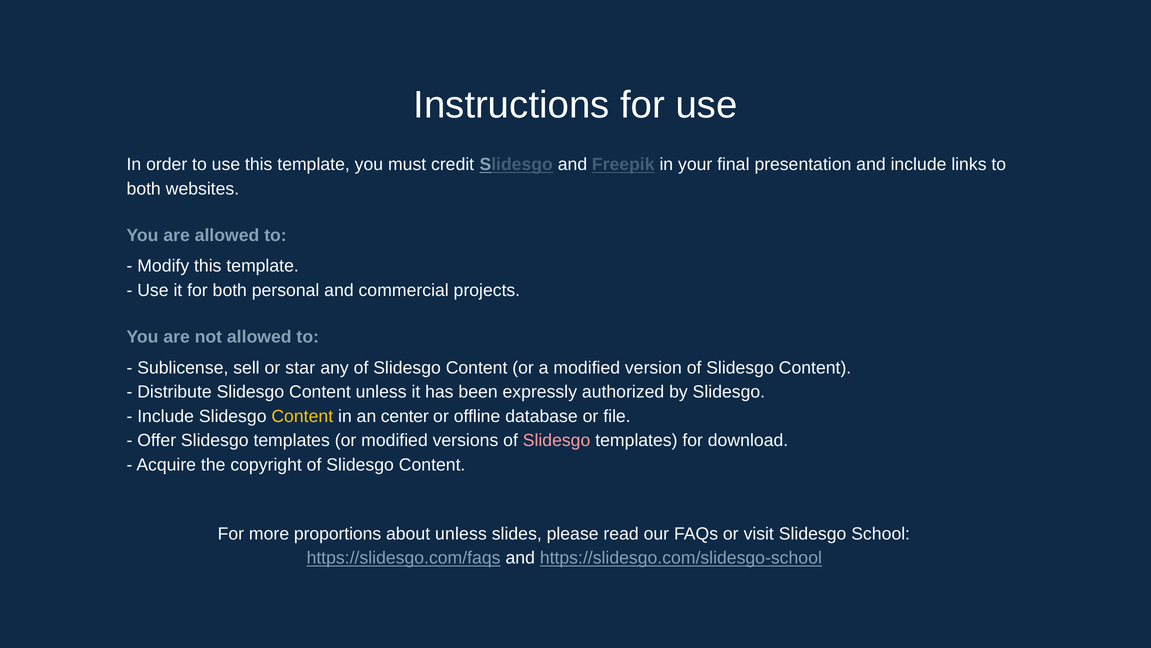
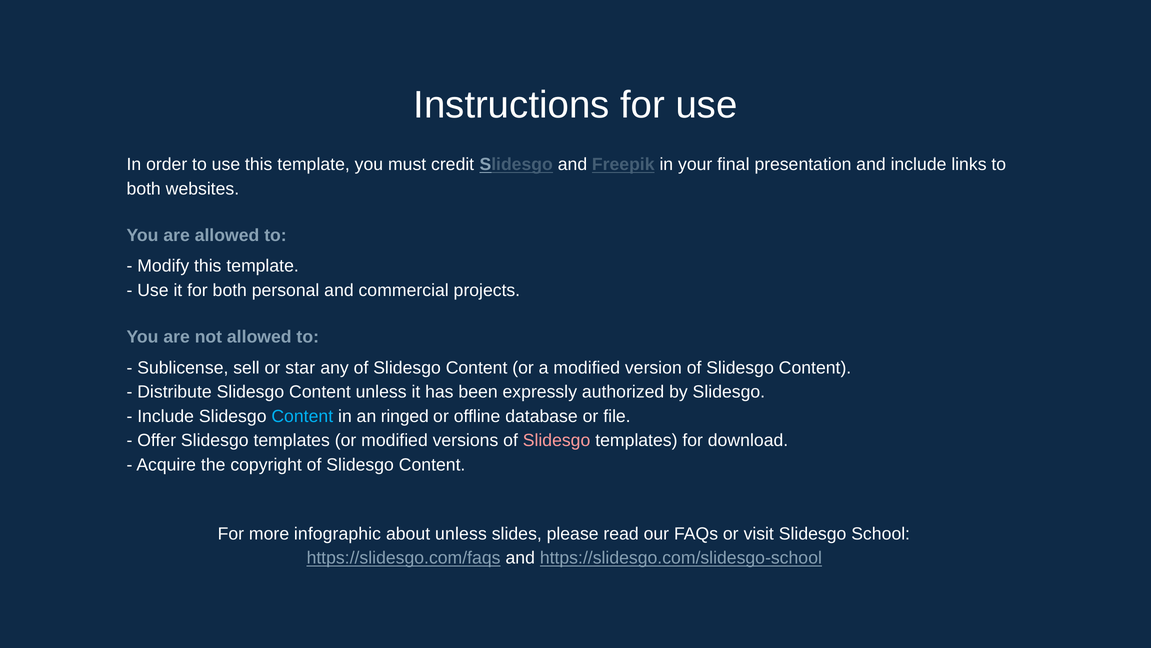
Content colour: yellow -> light blue (302, 416)
center: center -> ringed (405, 416)
proportions: proportions -> infographic (337, 533)
